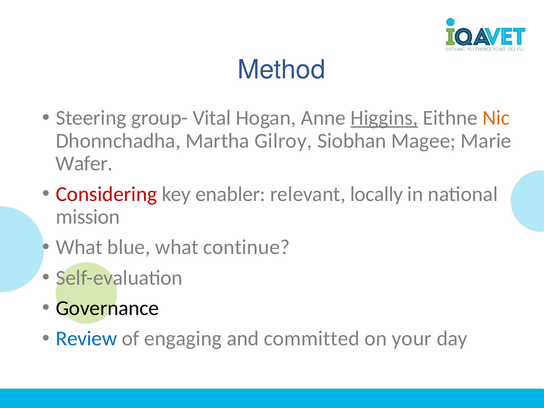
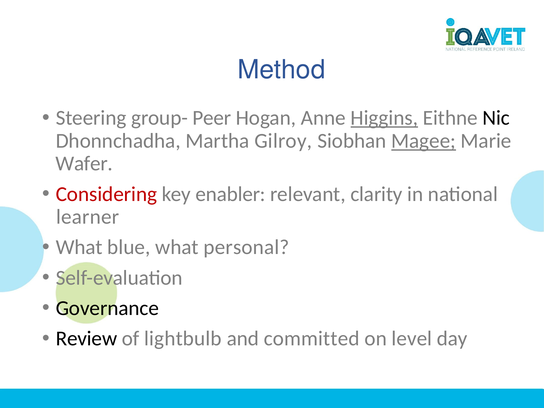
Vital: Vital -> Peer (212, 118)
Nic colour: orange -> black (496, 118)
Magee underline: none -> present (424, 141)
locally: locally -> clarity (376, 194)
mission: mission -> learner (88, 217)
continue: continue -> personal (246, 247)
Review colour: blue -> black (86, 339)
engaging: engaging -> lightbulb (183, 339)
your: your -> level (412, 339)
